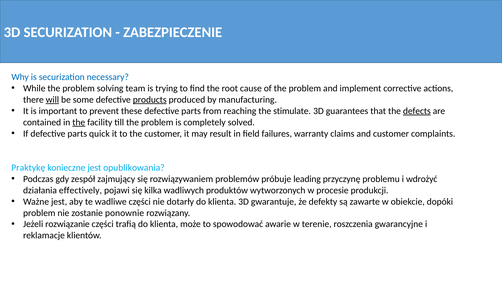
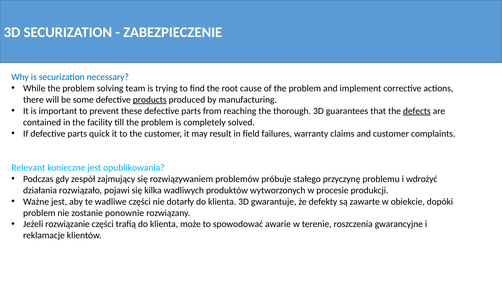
will underline: present -> none (52, 99)
stimulate: stimulate -> thorough (292, 111)
the underline: present -> none (79, 122)
Praktykę: Praktykę -> Relevant (28, 167)
leading: leading -> stałego (307, 179)
effectively: effectively -> rozwiązało (81, 190)
